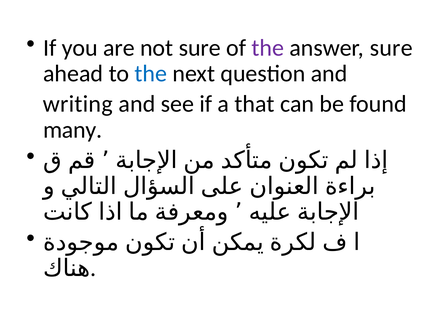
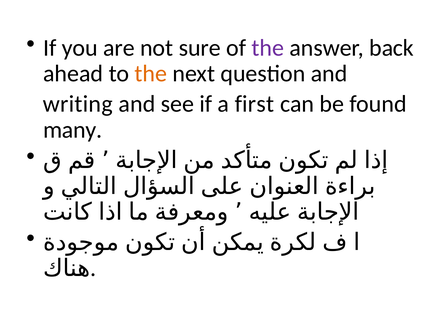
answer sure: sure -> back (392, 48)
the colour: blue -> orange (151, 74)
that: that -> first (254, 104)
